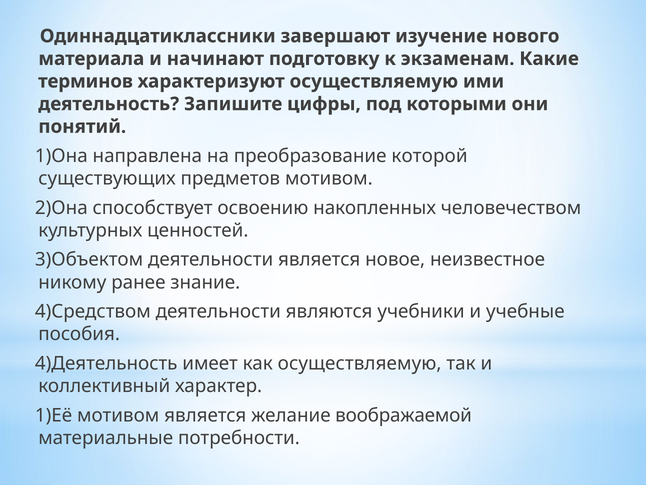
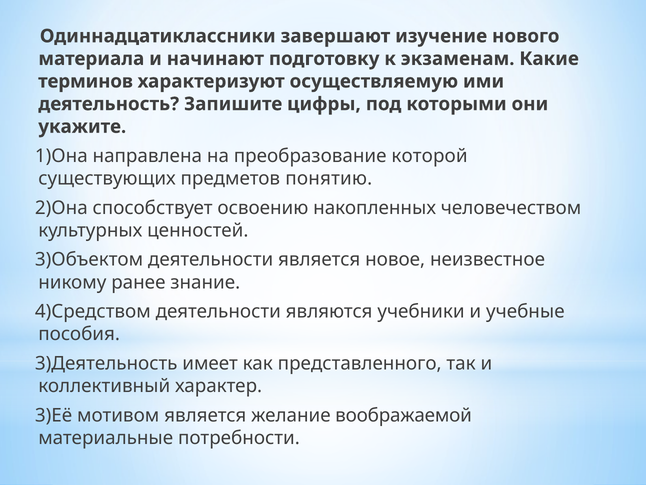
понятий: понятий -> укажите (82, 126)
предметов мотивом: мотивом -> понятию (329, 178)
4)Деятельность: 4)Деятельность -> 3)Деятельность (106, 363)
как осуществляемую: осуществляемую -> представленного (360, 363)
1)Её: 1)Её -> 3)Её (54, 415)
